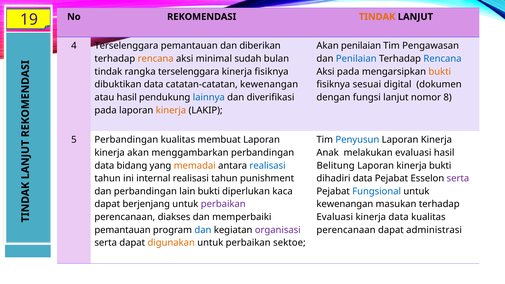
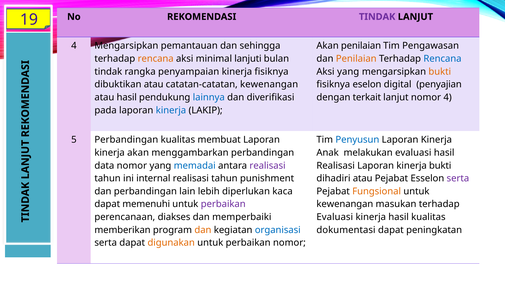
TINDAK colour: orange -> purple (377, 17)
4 Terselenggara: Terselenggara -> Mengarsipkan (126, 46)
diberikan: diberikan -> sehingga (260, 46)
sudah: sudah -> lanjuti (248, 59)
Penilaian colour: blue -> orange (356, 59)
rangka terselenggara: terselenggara -> penyampaian (189, 72)
Aksi pada: pada -> yang (348, 72)
dibuktikan data: data -> atau (154, 84)
sesuai: sesuai -> eselon (367, 84)
dokumen: dokumen -> penyajian (439, 84)
fungsi: fungsi -> terkait (367, 97)
nomor 8: 8 -> 4 (448, 97)
kinerja colour: orange -> blue (171, 110)
data bidang: bidang -> nomor (132, 166)
memadai colour: orange -> blue (195, 166)
realisasi colour: blue -> purple (268, 166)
Belitung: Belitung -> Realisasi (336, 166)
dihadiri data: data -> atau (363, 178)
lain bukti: bukti -> lebih (209, 191)
Fungsional colour: blue -> orange (377, 191)
berjenjang: berjenjang -> memenuhi (146, 204)
kinerja data: data -> hasil (399, 217)
pemantauan: pemantauan -> memberikan (123, 230)
dan colour: blue -> orange (203, 230)
organisasi colour: purple -> blue (278, 230)
perencanaan: perencanaan -> dokumentasi (346, 230)
administrasi: administrasi -> peningkatan (434, 230)
perbaikan sektoe: sektoe -> nomor (289, 243)
